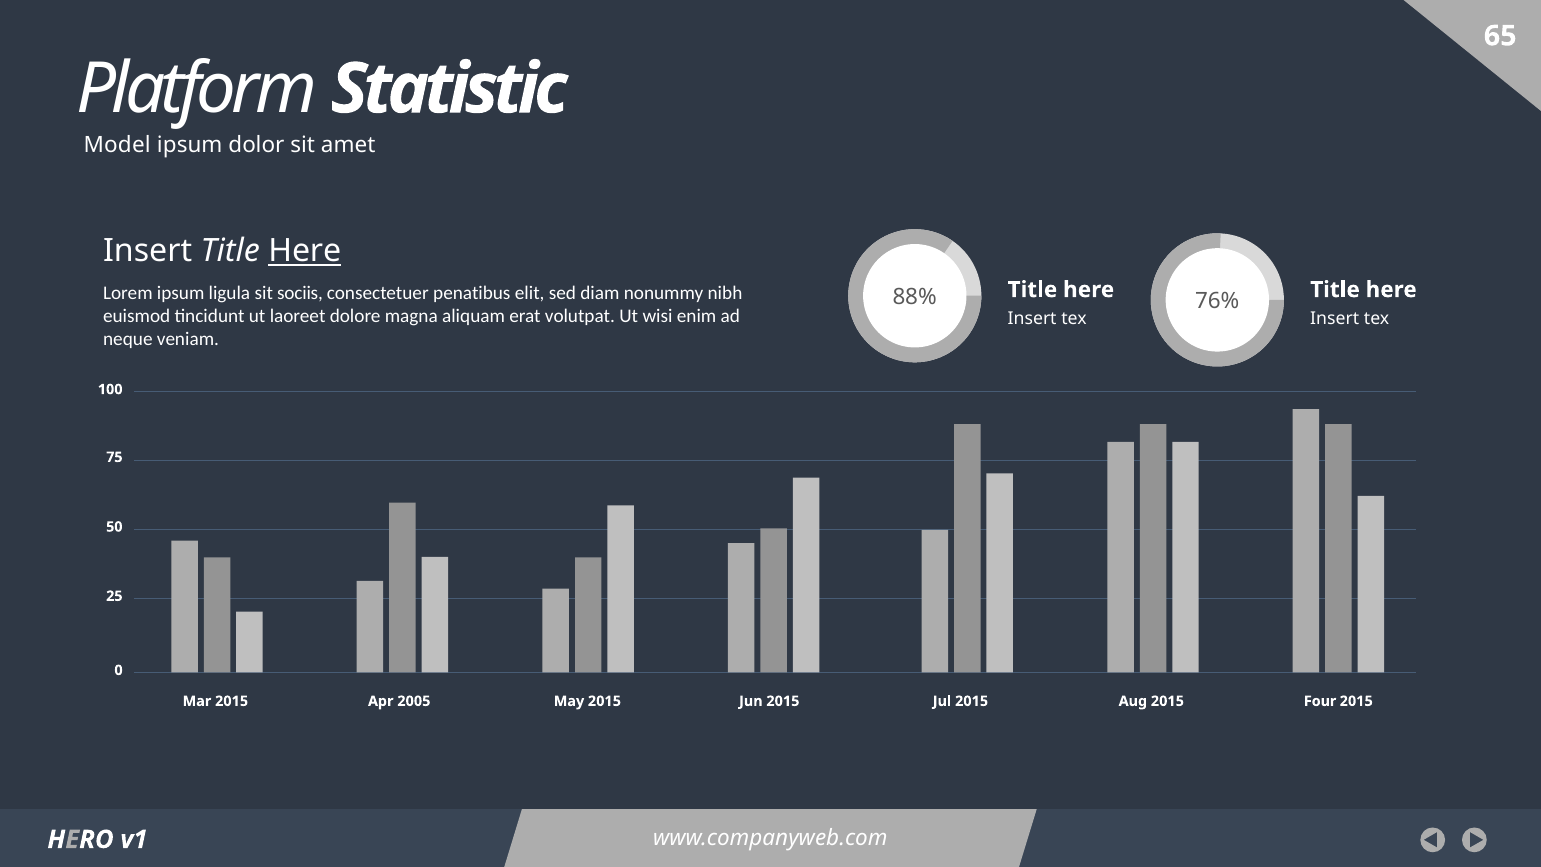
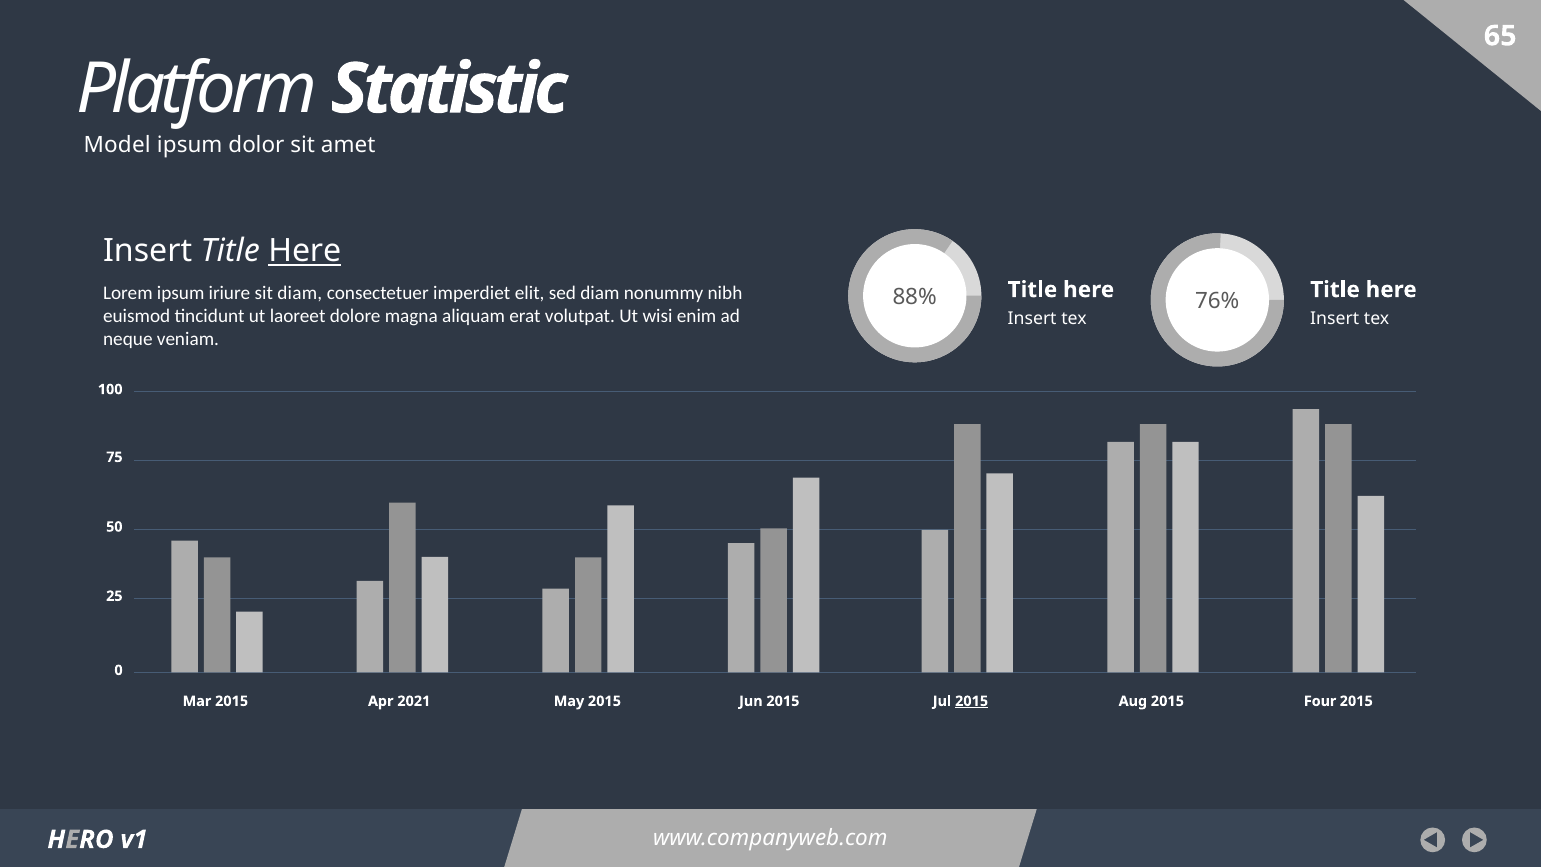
ligula: ligula -> iriure (229, 293)
sit sociis: sociis -> diam (300, 293)
penatibus: penatibus -> imperdiet (472, 293)
2005: 2005 -> 2021 (414, 701)
2015 underline: none -> present (972, 701)
